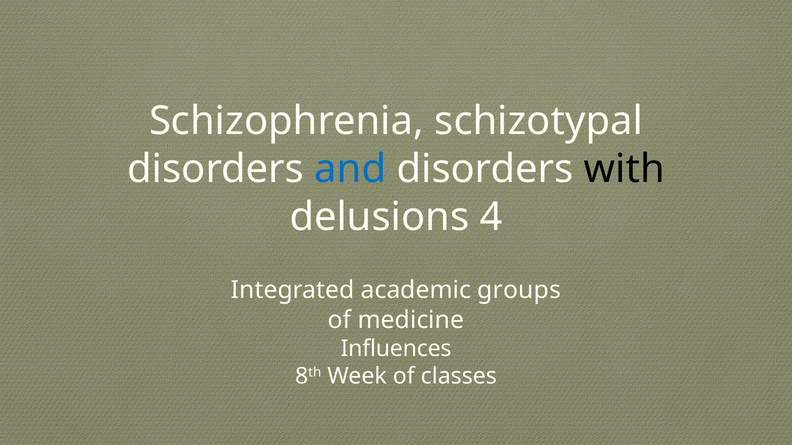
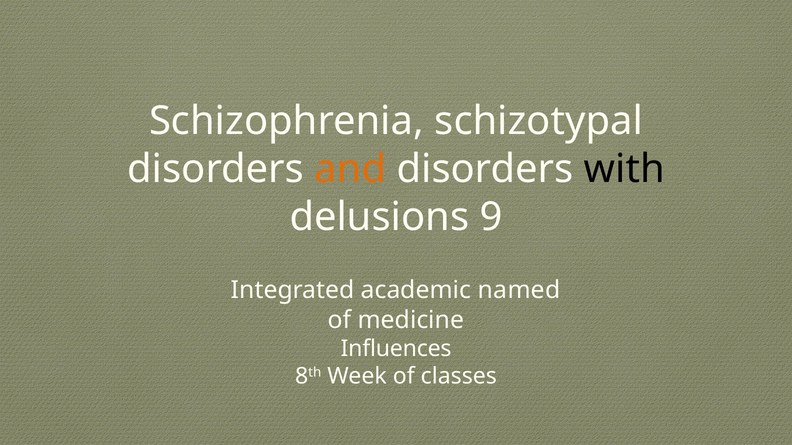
and colour: blue -> orange (350, 169)
4: 4 -> 9 (491, 217)
groups: groups -> named (519, 291)
